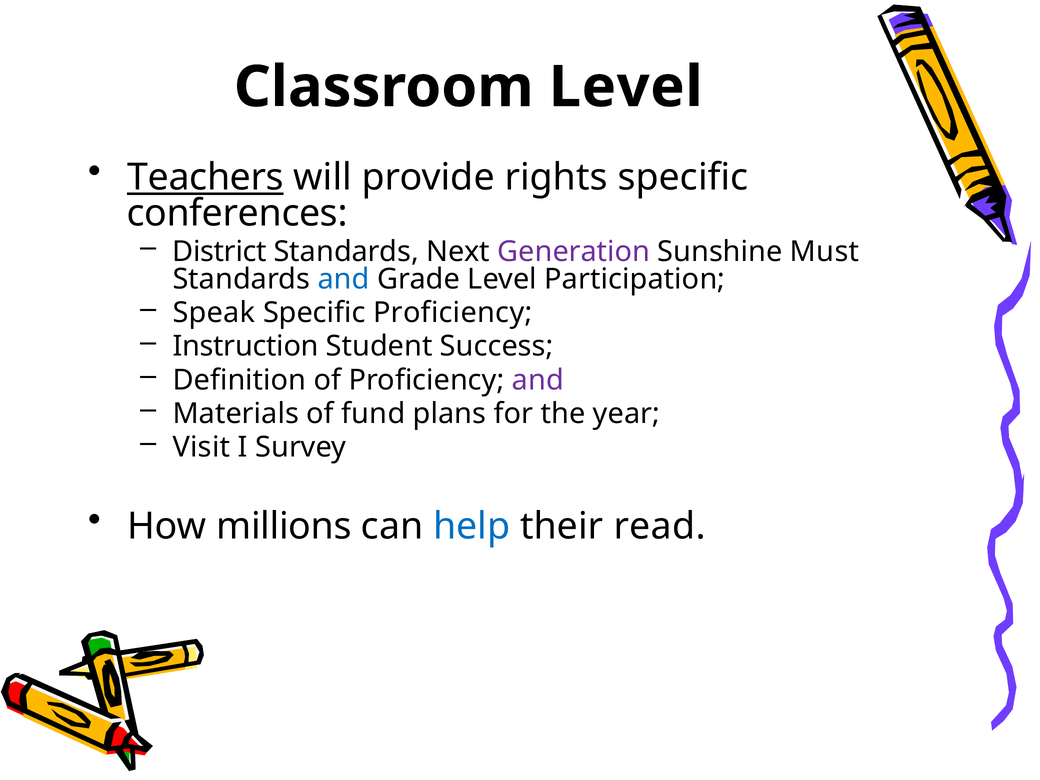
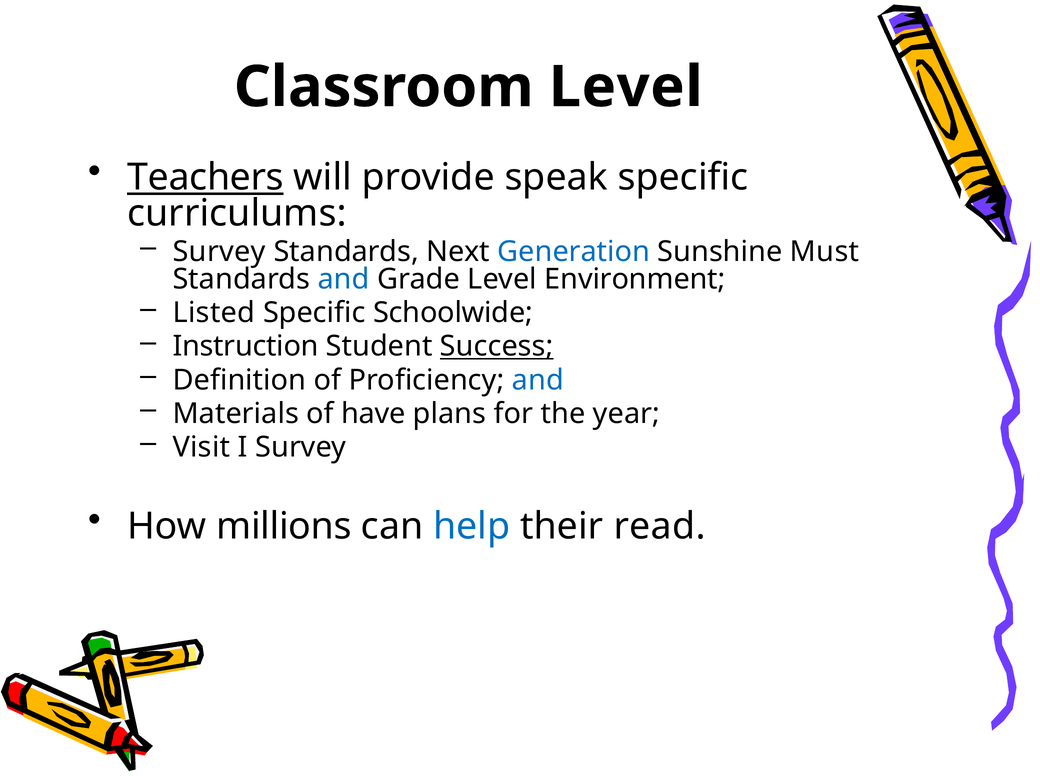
rights: rights -> speak (556, 178)
conferences: conferences -> curriculums (237, 214)
District: District -> Survey (219, 252)
Generation colour: purple -> blue (574, 252)
Participation: Participation -> Environment (635, 279)
Speak: Speak -> Listed (214, 313)
Specific Proficiency: Proficiency -> Schoolwide (453, 313)
Success underline: none -> present (497, 346)
and colour: purple -> blue (538, 380)
fund: fund -> have (374, 414)
